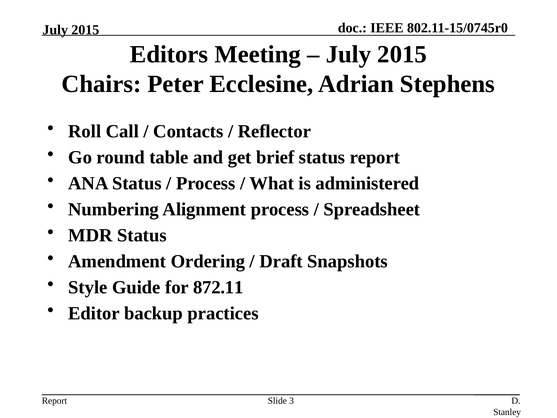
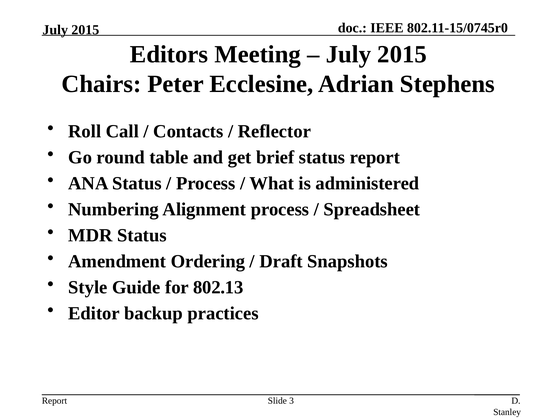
872.11: 872.11 -> 802.13 (218, 287)
